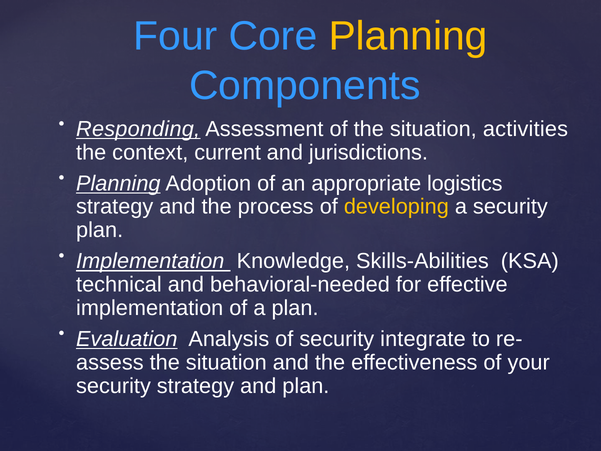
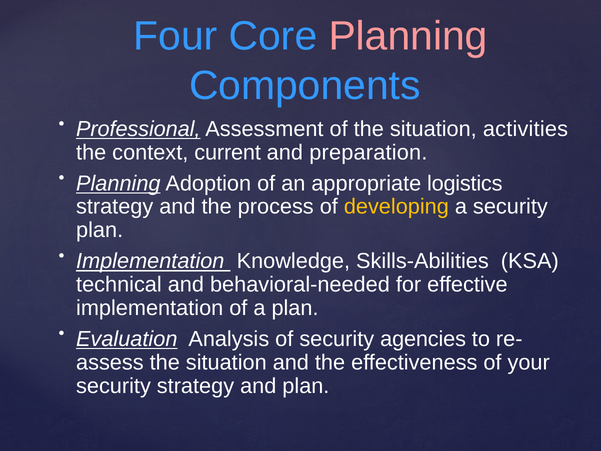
Planning colour: yellow -> pink (408, 36)
Responding: Responding -> Professional (138, 129)
jurisdictions: jurisdictions -> preparation (368, 152)
integrate: integrate -> agencies (423, 339)
